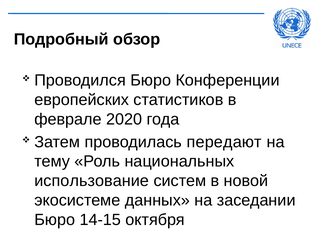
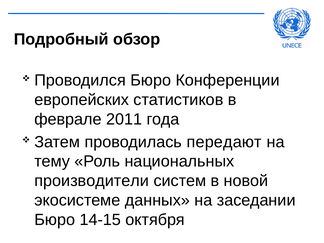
2020: 2020 -> 2011 (124, 119)
использование: использование -> производители (92, 181)
